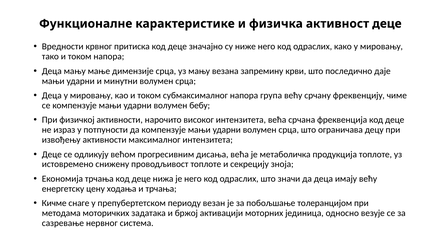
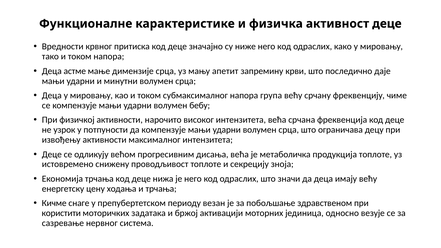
Деца мању: мању -> астме (75, 71)
везана: везана -> апетит (225, 71)
израз: израз -> узрок (64, 130)
толеранцијом: толеранцијом -> здравственом (325, 203)
методама: методама -> користити (61, 213)
